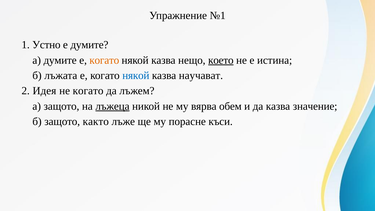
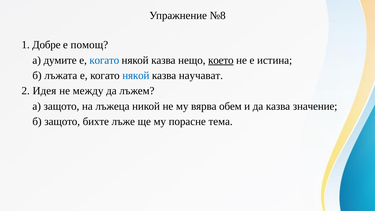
№1: №1 -> №8 (218, 16)
Устно: Устно -> Добре (46, 45)
е думите: думите -> помощ (89, 45)
когато colour: orange -> blue (104, 60)
не когато: когато -> между (88, 91)
лъжеца underline: present -> none (112, 106)
както: както -> бихте (96, 121)
къси: къси -> тема (221, 121)
